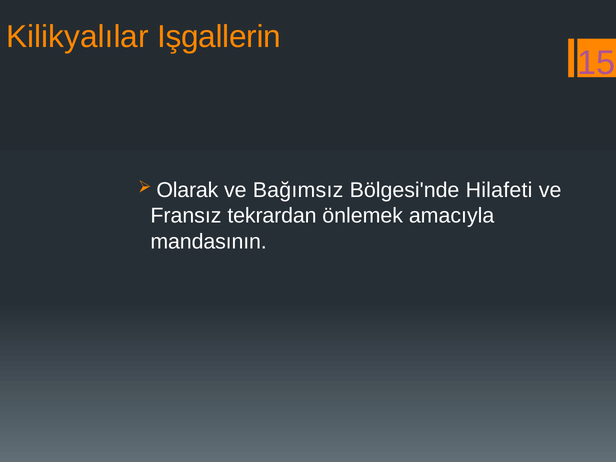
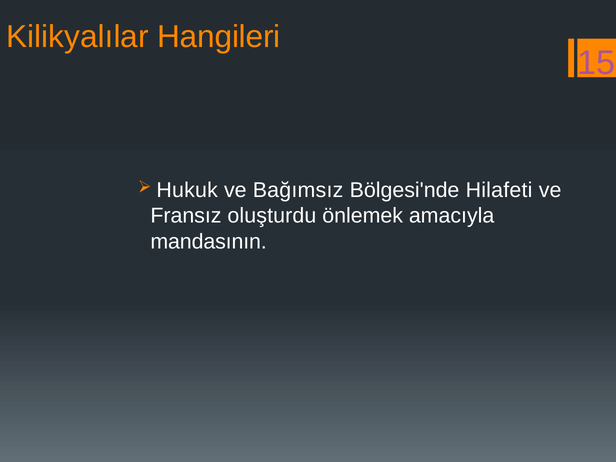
Işgallerin: Işgallerin -> Hangileri (219, 37)
Olarak: Olarak -> Hukuk (187, 190)
tekrardan: tekrardan -> oluşturdu (272, 216)
